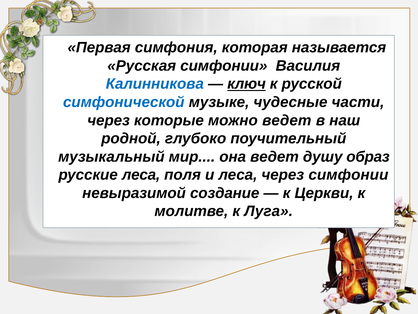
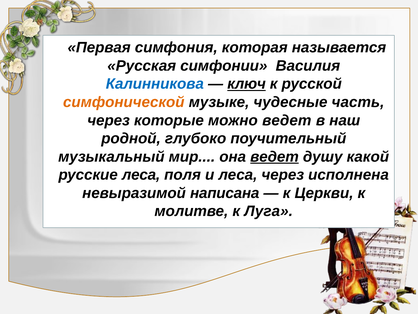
симфонической colour: blue -> orange (124, 102)
части: части -> часть (358, 102)
ведет underline: none -> present (275, 156)
образ: образ -> какой (368, 156)
через симфонии: симфонии -> исполнена (349, 175)
создание: создание -> написана (225, 193)
